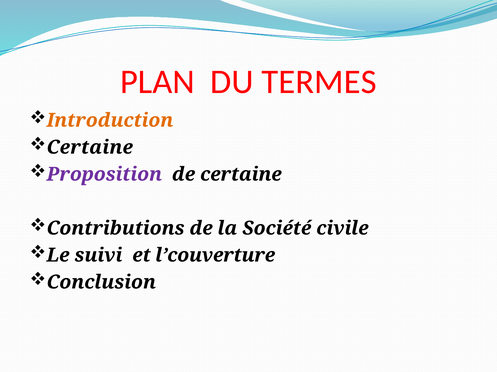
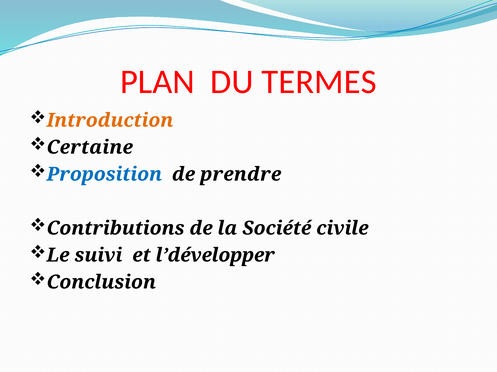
Proposition colour: purple -> blue (104, 175)
de certaine: certaine -> prendre (241, 175)
l’couverture: l’couverture -> l’développer (215, 256)
